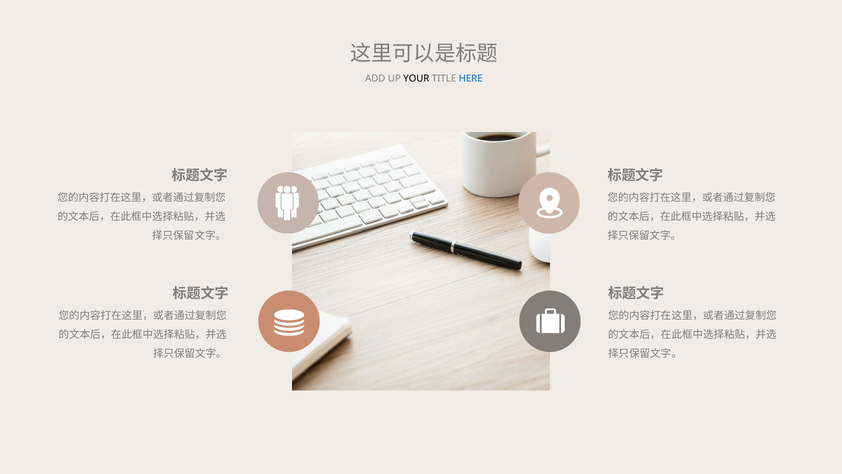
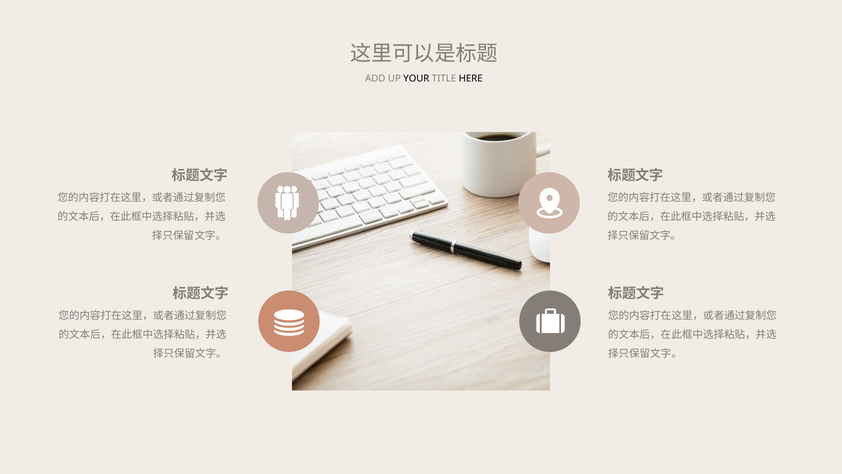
HERE colour: blue -> black (471, 79)
